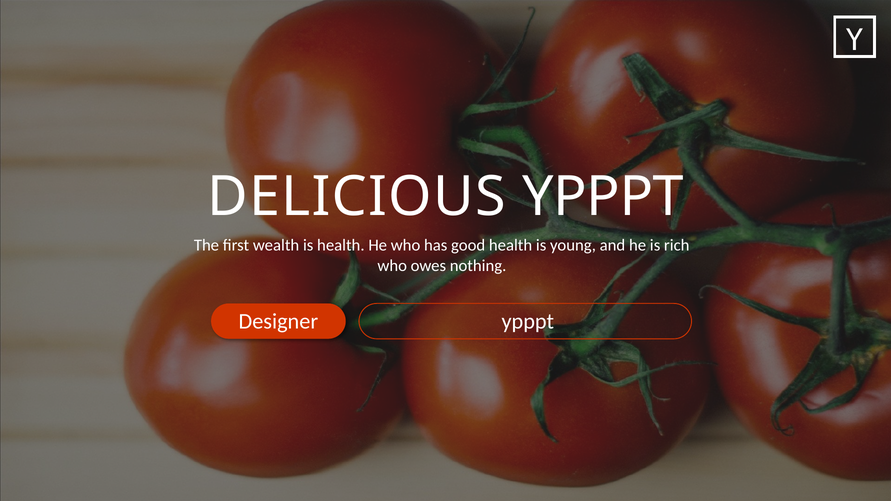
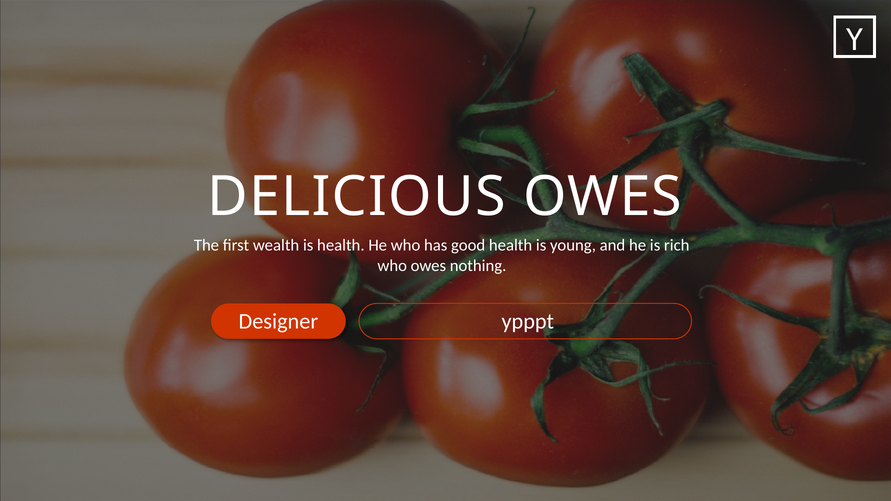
DELICIOUS YPPPT: YPPPT -> OWES (602, 197)
